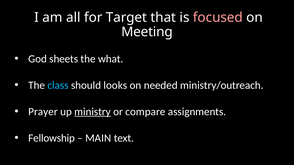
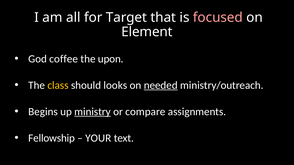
Meeting: Meeting -> Element (147, 32)
sheets: sheets -> coffee (64, 59)
what: what -> upon (111, 59)
class colour: light blue -> yellow (58, 85)
needed underline: none -> present (161, 85)
Prayer: Prayer -> Begins (43, 112)
MAIN: MAIN -> YOUR (98, 138)
